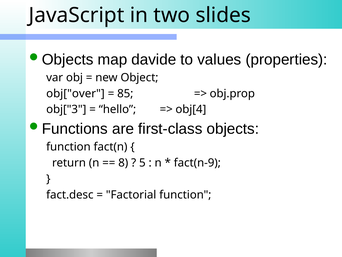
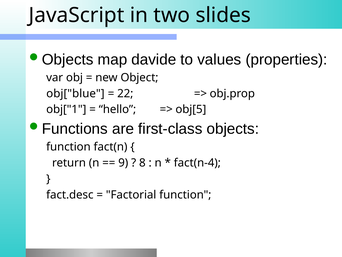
obj["over: obj["over -> obj["blue (75, 93)
85: 85 -> 22 (125, 93)
obj["3: obj["3 -> obj["1 (66, 109)
obj[4: obj[4 -> obj[5 (191, 109)
8: 8 -> 9 (123, 162)
5: 5 -> 8 (142, 162)
fact(n-9: fact(n-9 -> fact(n-4 (197, 162)
